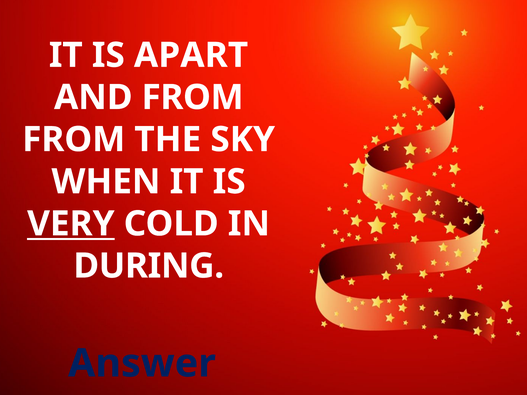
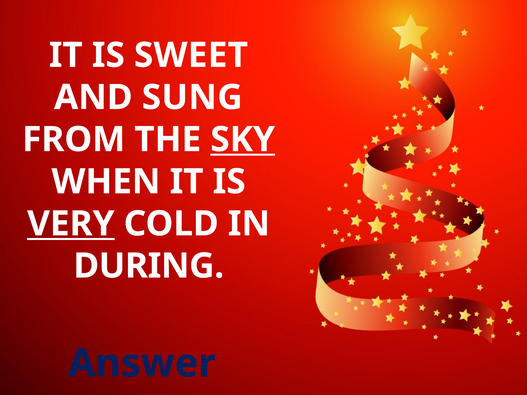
APART: APART -> SWEET (191, 55)
AND FROM: FROM -> SUNG (192, 97)
SKY underline: none -> present (243, 140)
